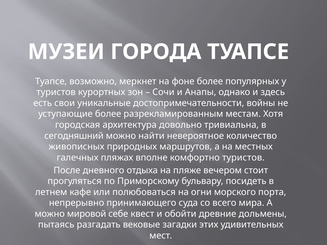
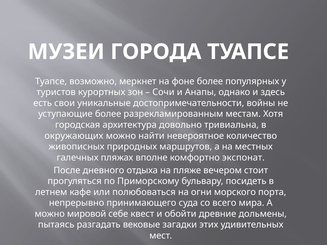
сегодняшний: сегодняшний -> окружающих (74, 136)
комфортно туристов: туристов -> экспонат (243, 158)
